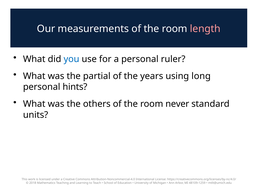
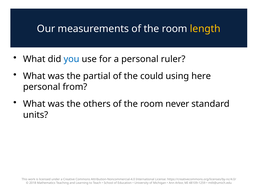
length colour: pink -> yellow (205, 29)
years: years -> could (152, 76)
long: long -> here (201, 76)
hints: hints -> from (75, 87)
